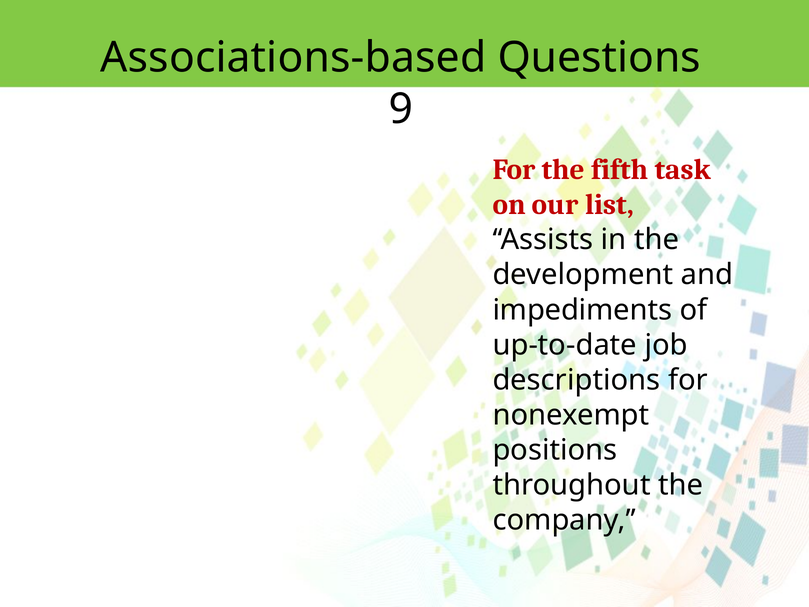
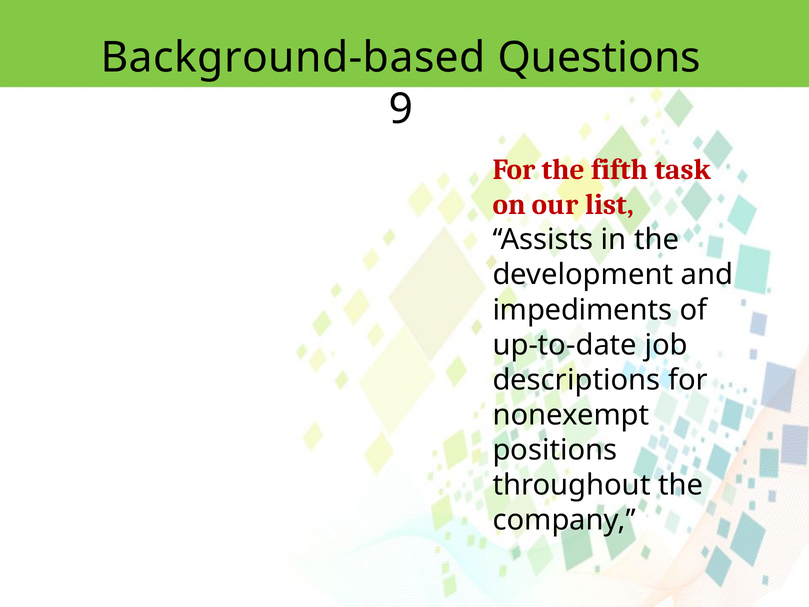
Associations-based: Associations-based -> Background-based (293, 58)
